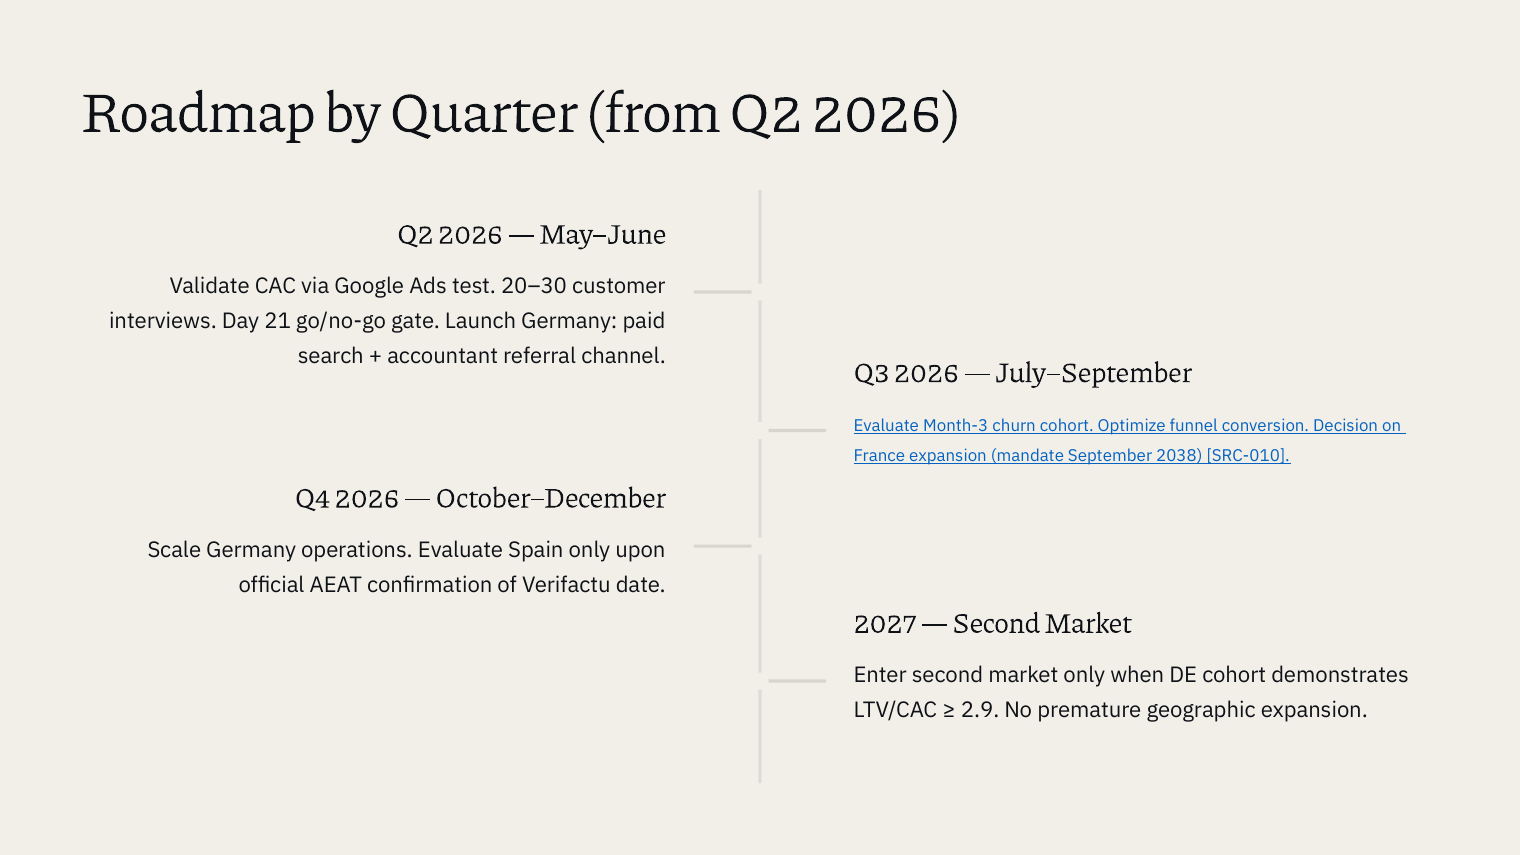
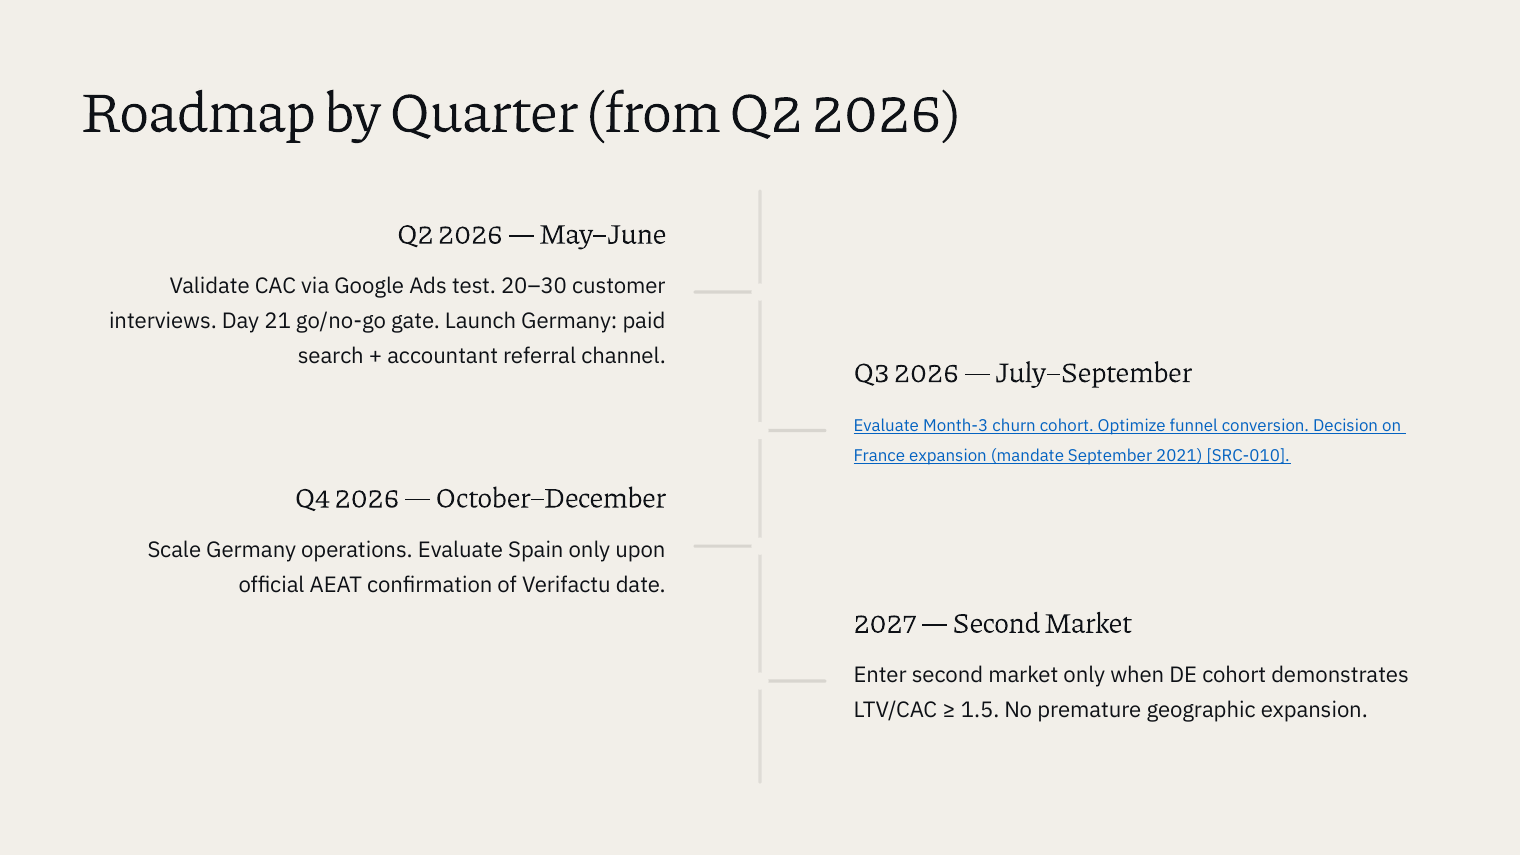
2038: 2038 -> 2021 (1179, 456)
2.9: 2.9 -> 1.5 (980, 710)
